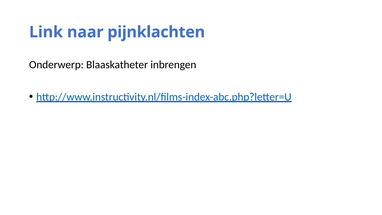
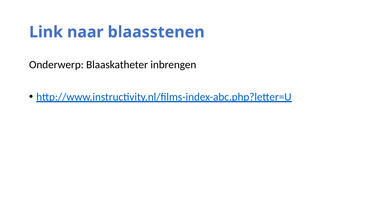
pijnklachten: pijnklachten -> blaasstenen (156, 32)
